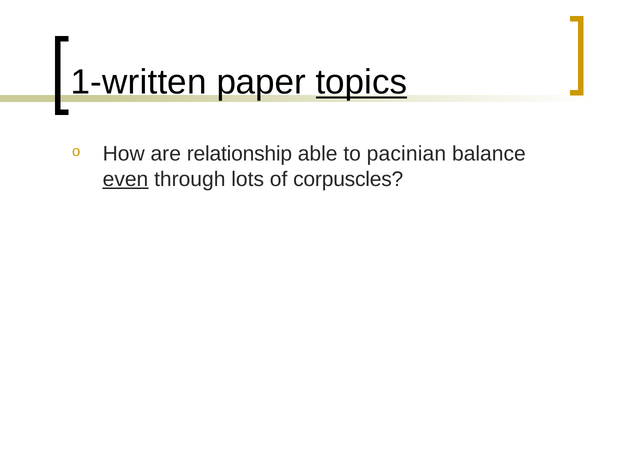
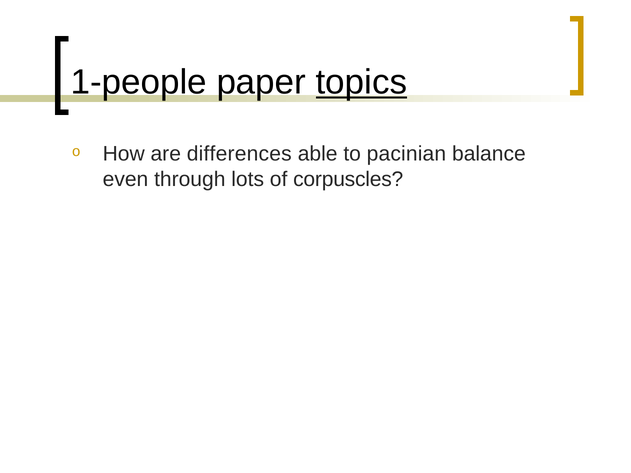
1-written: 1-written -> 1-people (139, 82)
relationship: relationship -> differences (239, 154)
even underline: present -> none (126, 179)
